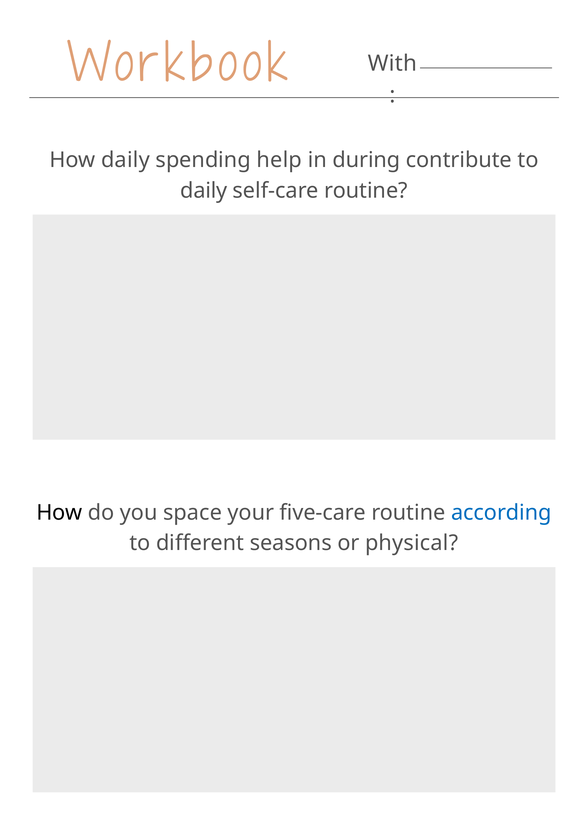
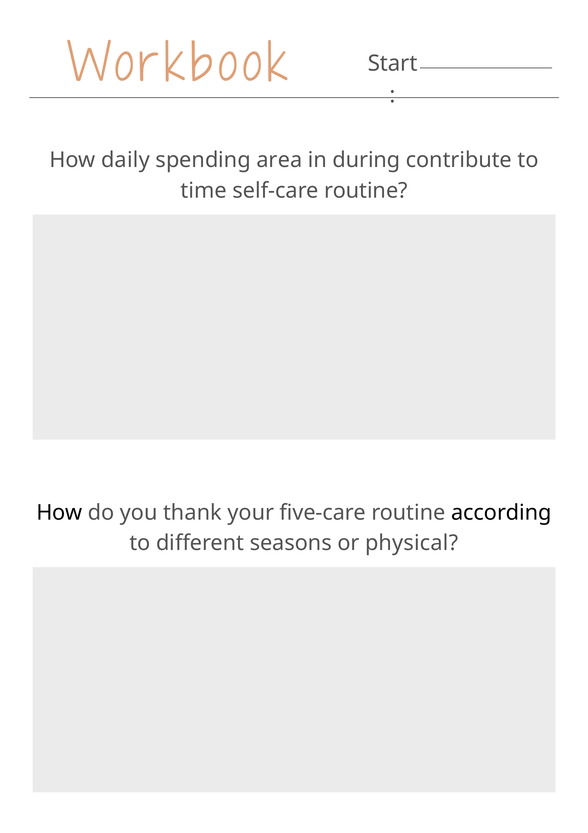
With: With -> Start (393, 63)
help: help -> area (279, 160)
daily: daily -> time (204, 190)
space: space -> thank (192, 512)
according colour: blue -> black (501, 512)
